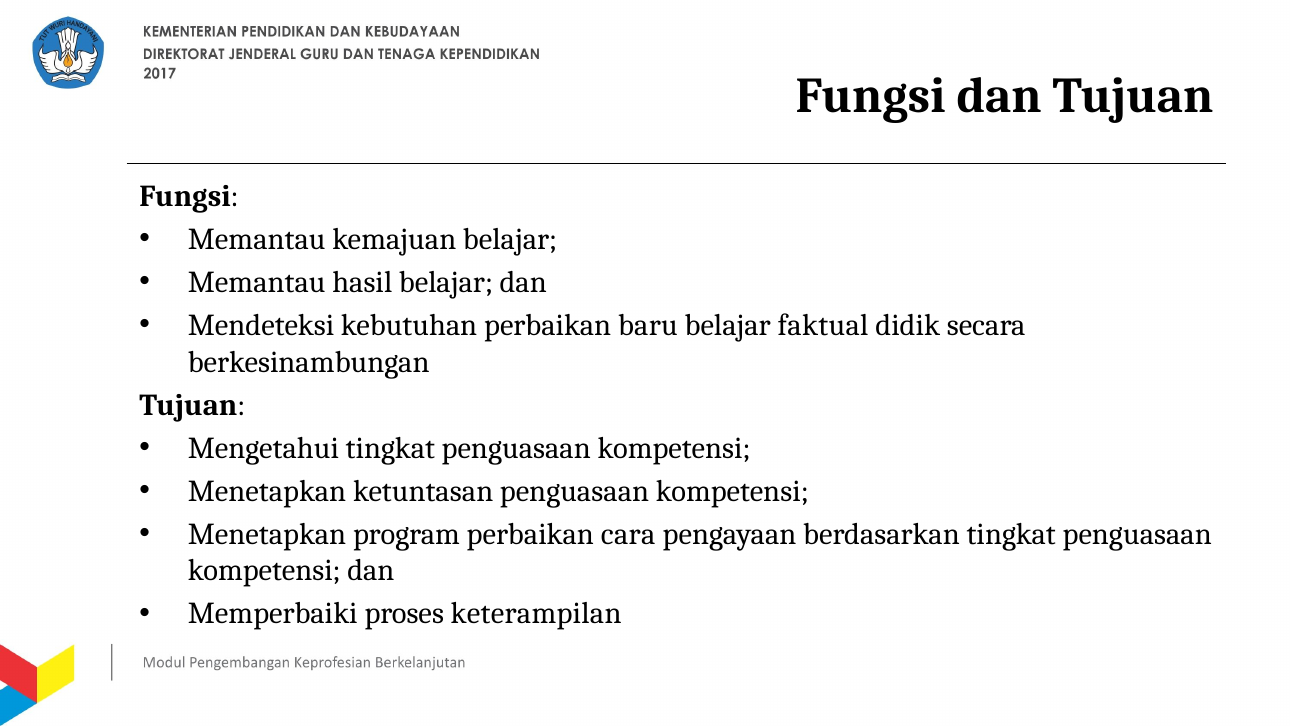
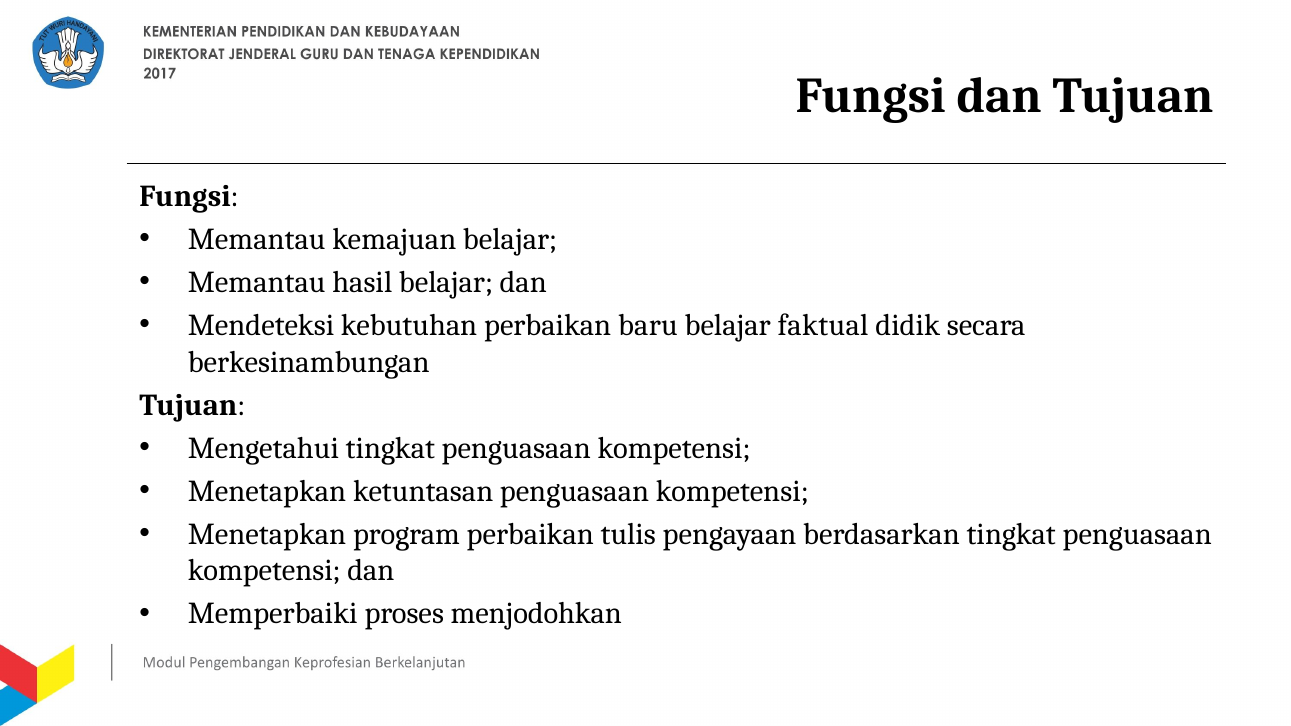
cara: cara -> tulis (628, 534)
keterampilan: keterampilan -> menjodohkan (536, 614)
